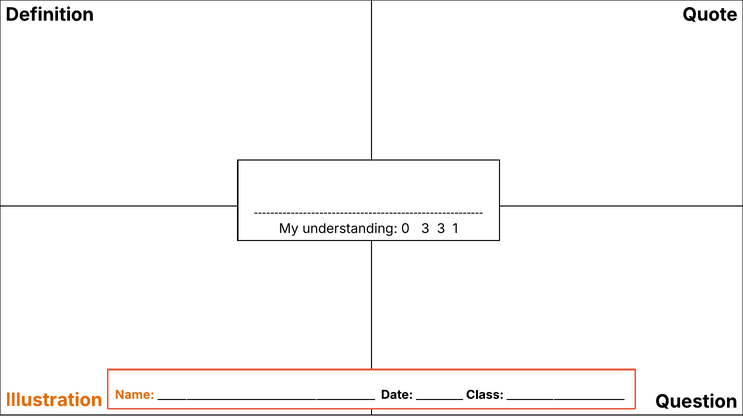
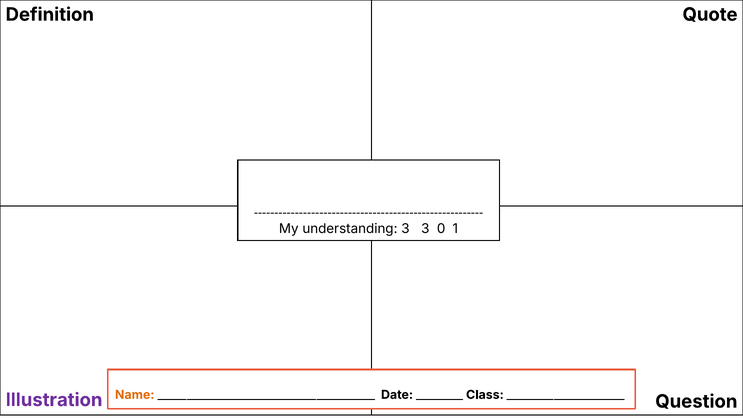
understanding 0: 0 -> 3 (405, 229)
3 3: 3 -> 0 (441, 229)
Illustration colour: orange -> purple (54, 400)
